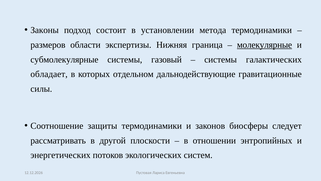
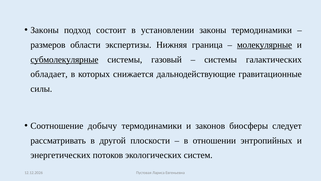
установлении метода: метода -> законы (213, 30)
субмолекулярные underline: none -> present (64, 59)
отдельном: отдельном -> снижается (133, 74)
защиты: защиты -> добычу (102, 126)
